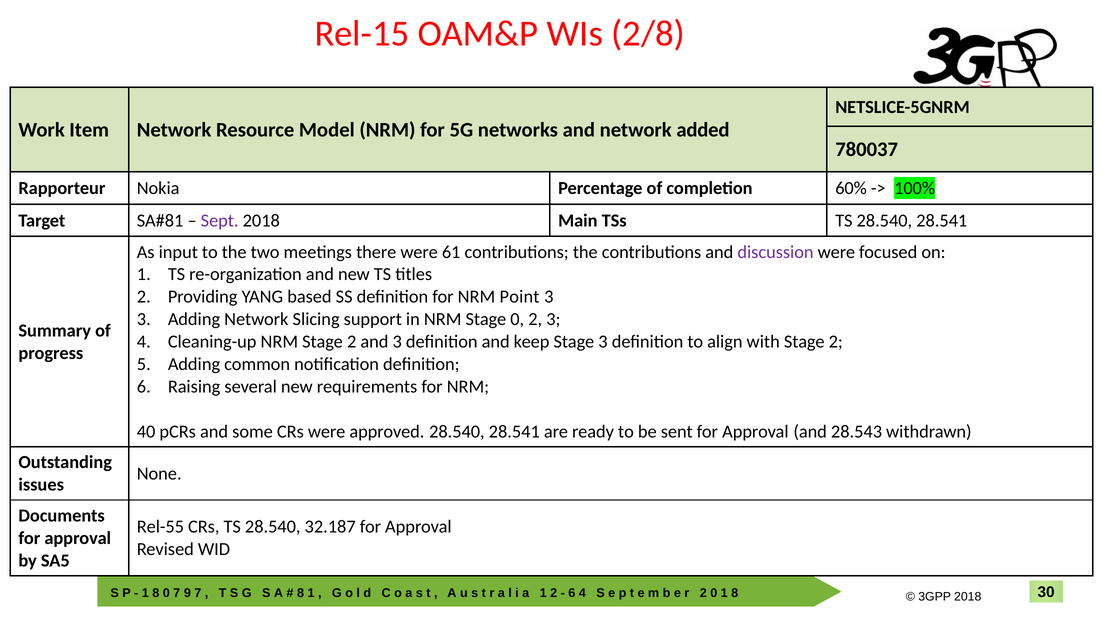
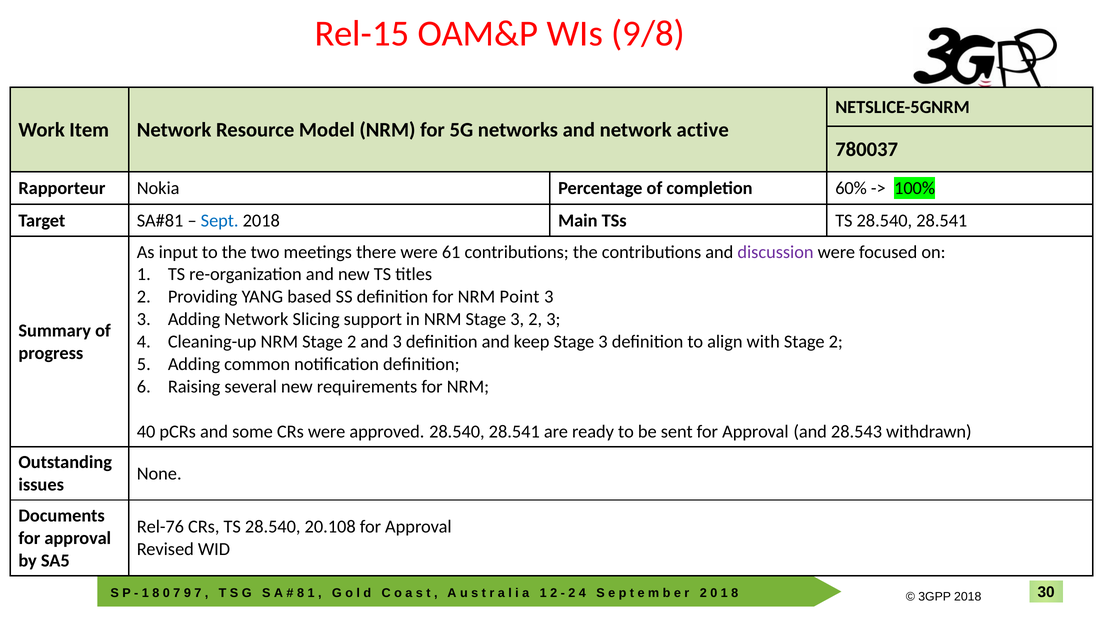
2/8: 2/8 -> 9/8 (648, 34)
added: added -> active (703, 130)
Sept colour: purple -> blue (220, 221)
NRM Stage 0: 0 -> 3 (517, 320)
Rel-55: Rel-55 -> Rel-76 (160, 527)
32.187: 32.187 -> 20.108 (330, 527)
6: 6 -> 2 (572, 594)
